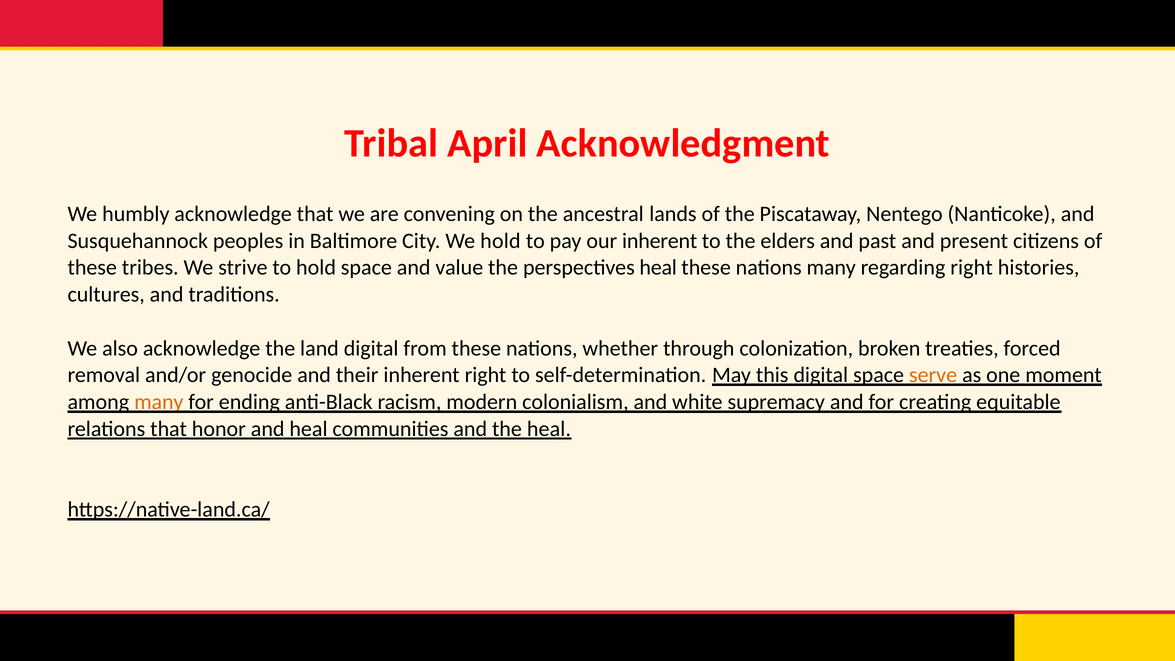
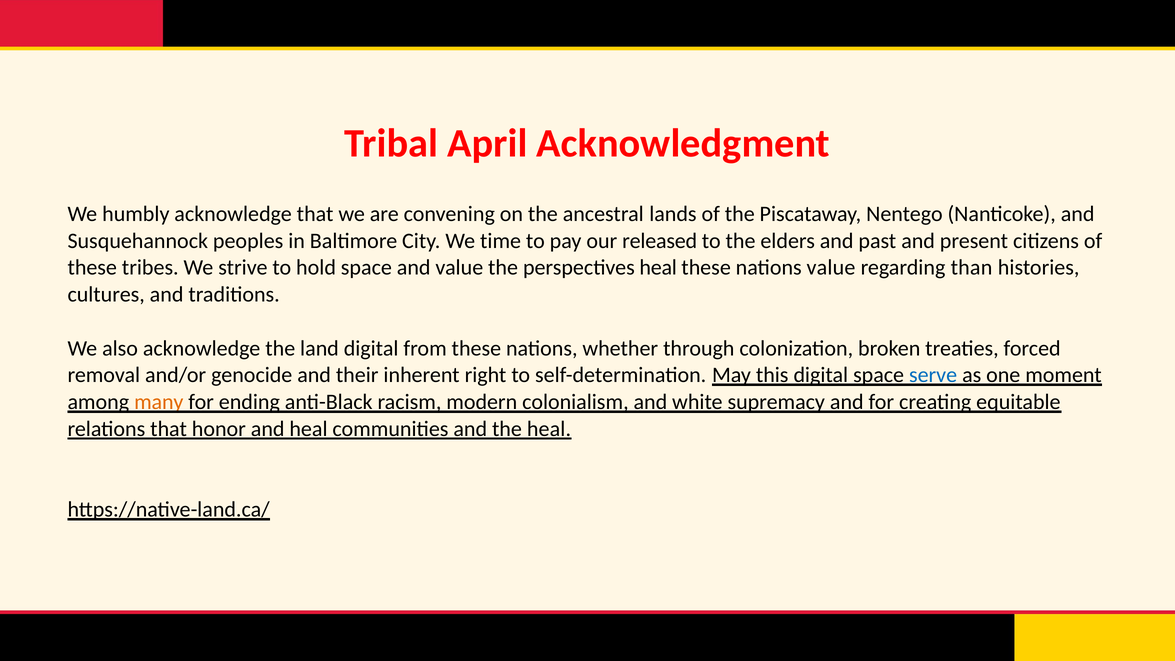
We hold: hold -> time (501, 241)
our inherent: inherent -> released (660, 241)
nations many: many -> value (831, 268)
regarding right: right -> than (971, 268)
serve colour: orange -> blue (933, 375)
